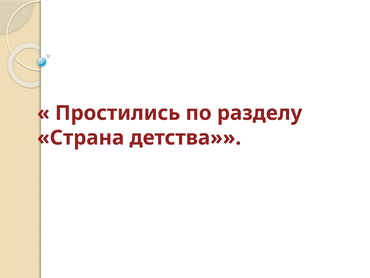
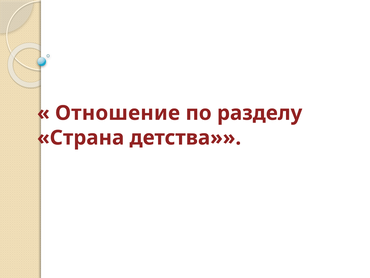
Простились: Простились -> Отношение (118, 113)
